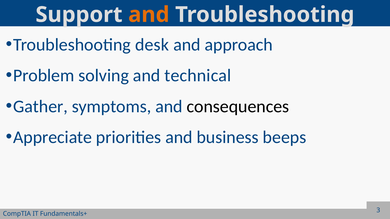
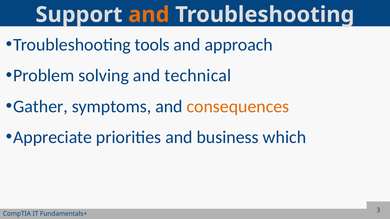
desk: desk -> tools (152, 45)
consequences colour: black -> orange (238, 107)
beeps: beeps -> which (284, 138)
